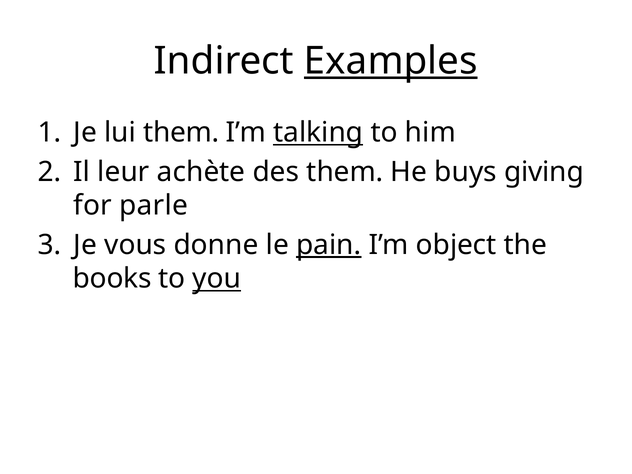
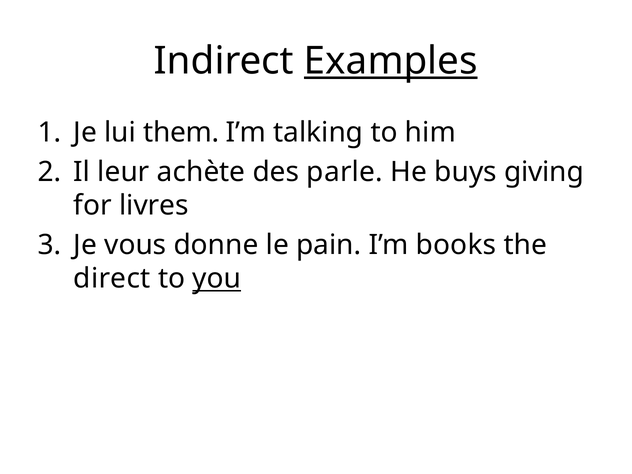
talking underline: present -> none (318, 133)
des them: them -> parle (345, 172)
parle: parle -> livres (154, 206)
pain underline: present -> none (329, 245)
object: object -> books (456, 245)
books: books -> direct (112, 279)
